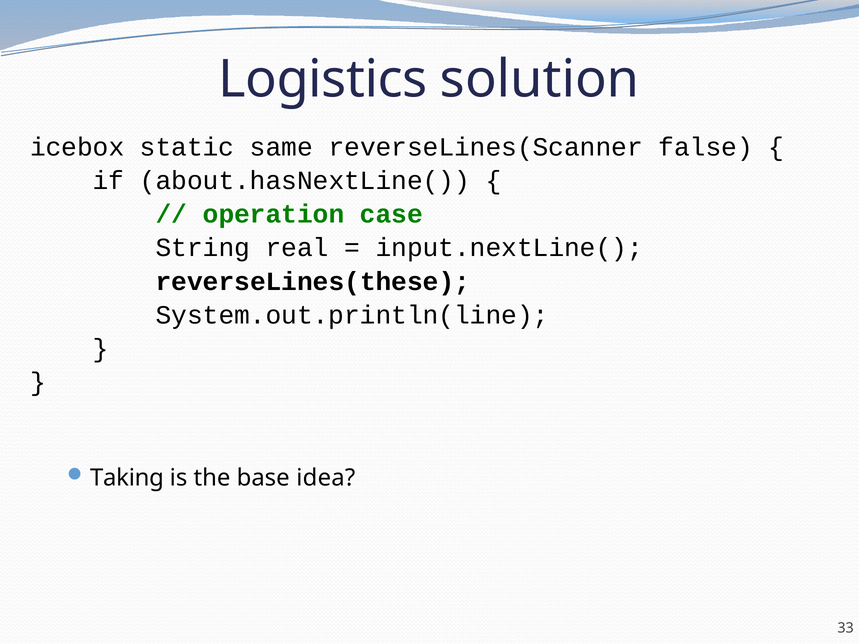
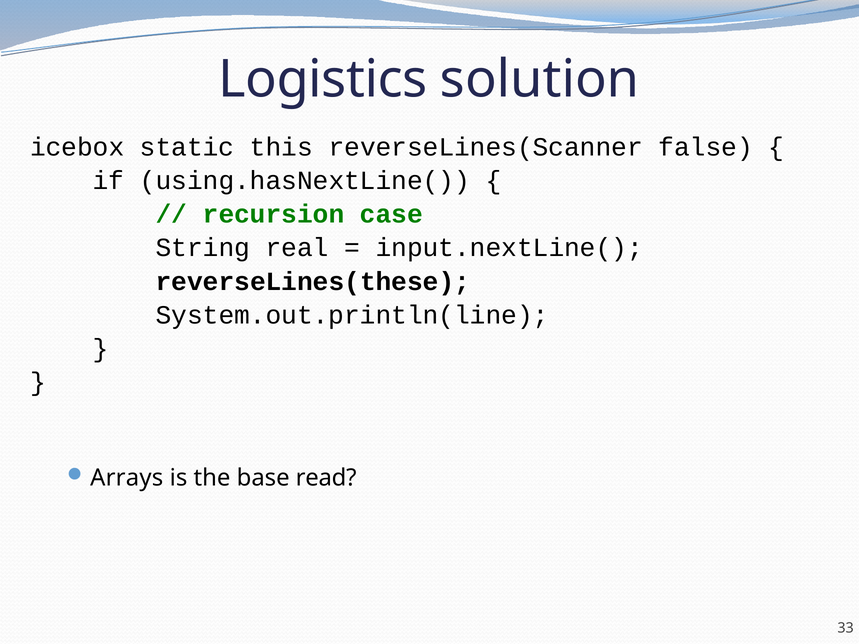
same: same -> this (281, 147)
about.hasNextLine(: about.hasNextLine( -> using.hasNextLine( (305, 181)
operation: operation -> recursion (274, 214)
Taking: Taking -> Arrays (127, 478)
idea: idea -> read (326, 478)
